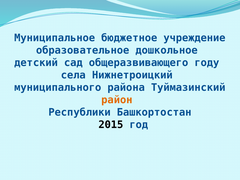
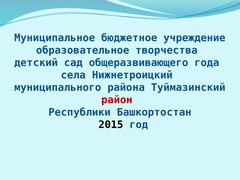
дошкольное: дошкольное -> творчества (167, 50)
году: году -> года (207, 63)
район colour: orange -> red (117, 100)
